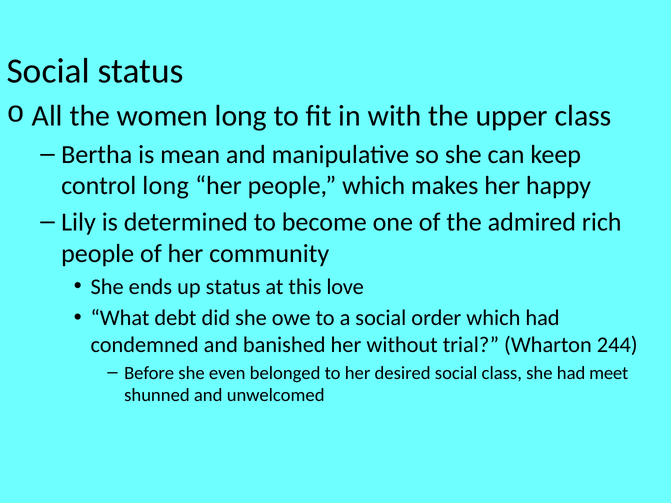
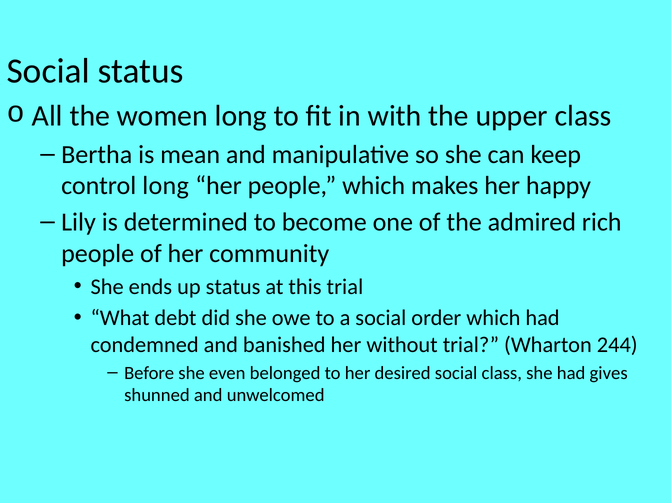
this love: love -> trial (345, 287)
meet: meet -> gives (609, 373)
